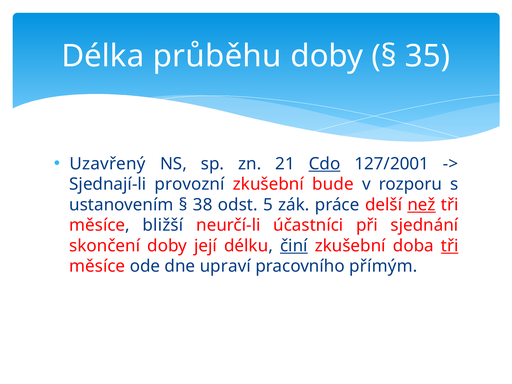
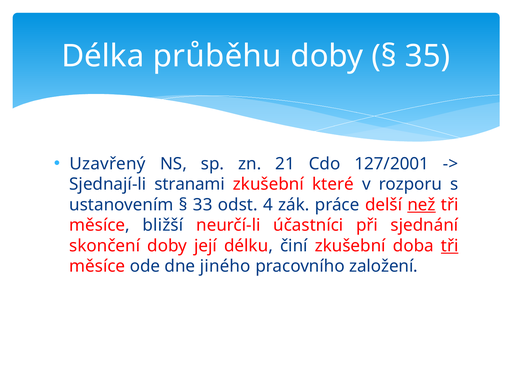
Cdo underline: present -> none (325, 164)
provozní: provozní -> stranami (190, 184)
bude: bude -> které (333, 184)
38: 38 -> 33 (203, 205)
5: 5 -> 4 (268, 205)
činí underline: present -> none (294, 246)
upraví: upraví -> jiného (225, 266)
přímým: přímým -> založení (384, 266)
